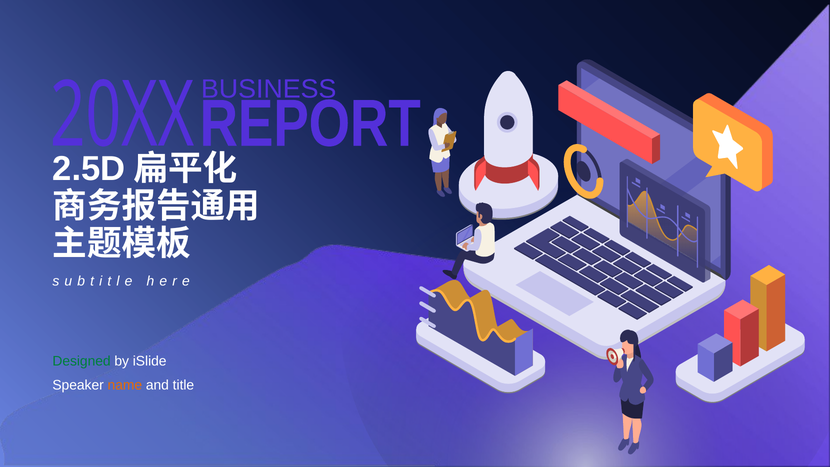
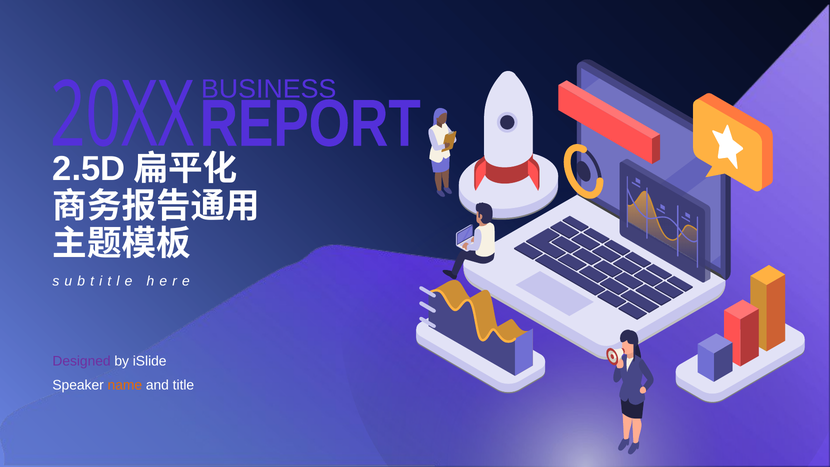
Designed colour: green -> purple (82, 361)
